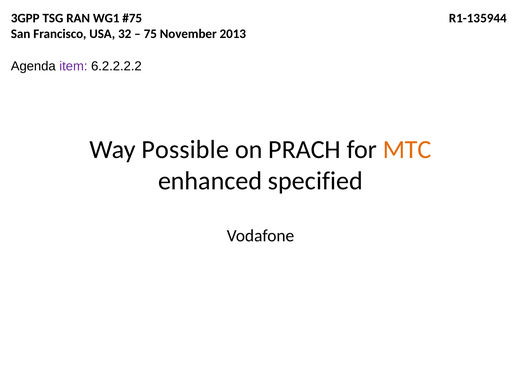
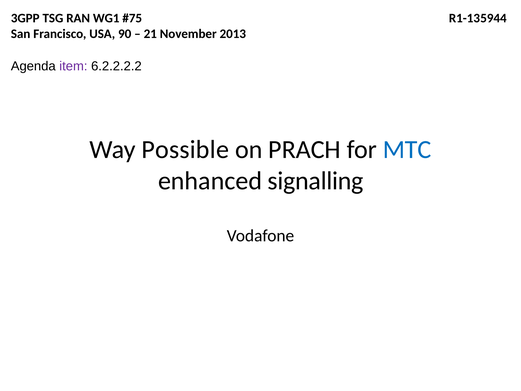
32: 32 -> 90 (125, 34)
75: 75 -> 21 (150, 34)
MTC colour: orange -> blue (407, 149)
specified: specified -> signalling (316, 181)
